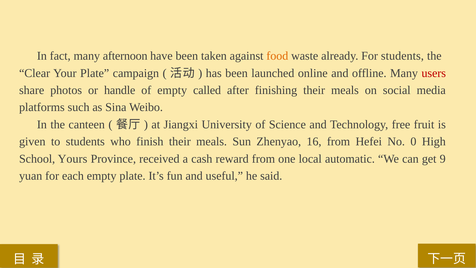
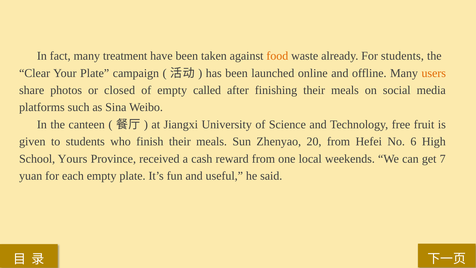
afternoon: afternoon -> treatment (125, 56)
users colour: red -> orange (434, 73)
handle: handle -> closed (120, 90)
16: 16 -> 20 (314, 142)
0: 0 -> 6 (413, 142)
automatic: automatic -> weekends (350, 159)
9: 9 -> 7 (443, 159)
